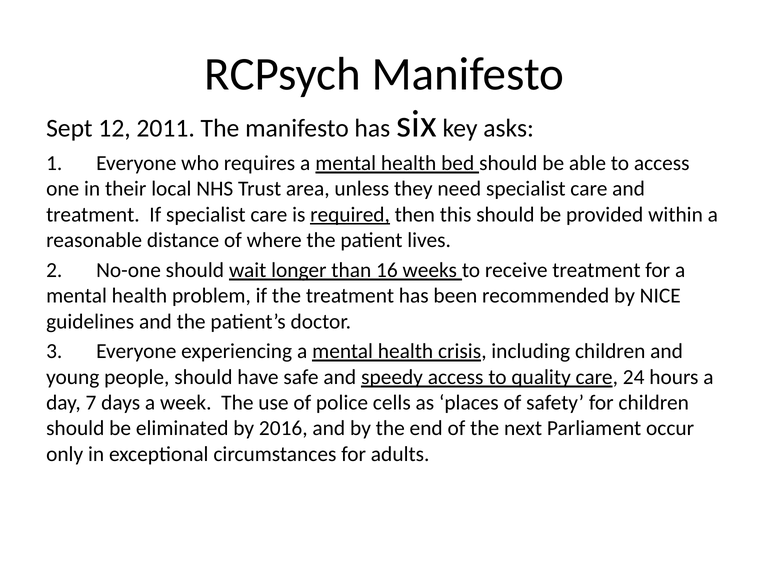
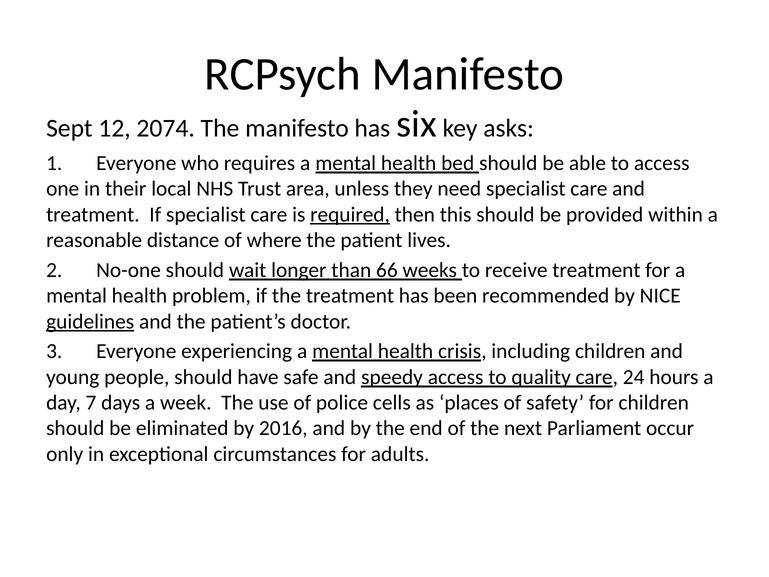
2011: 2011 -> 2074 (166, 128)
16: 16 -> 66 (387, 270)
guidelines underline: none -> present (90, 321)
